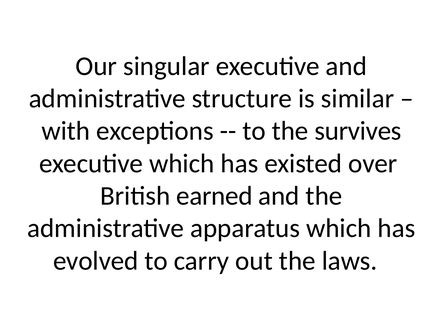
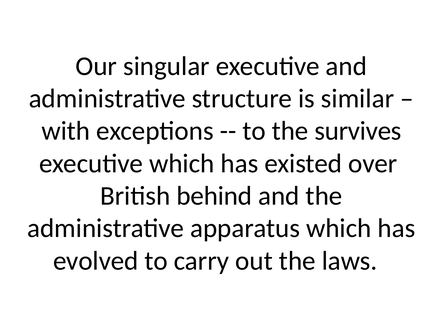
earned: earned -> behind (214, 196)
